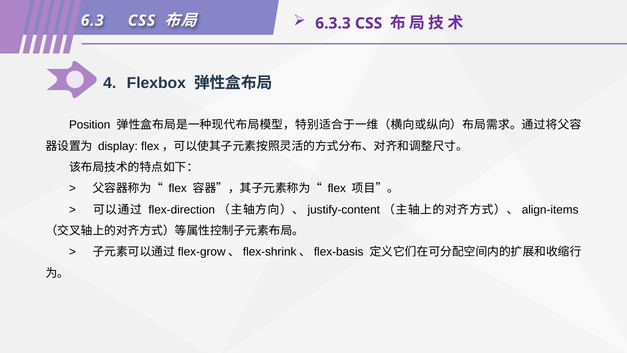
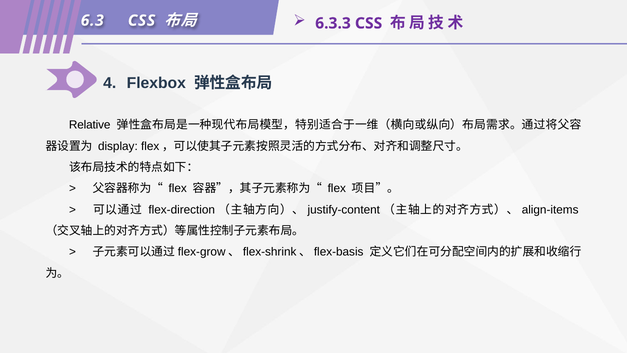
Position: Position -> Relative (90, 125)
